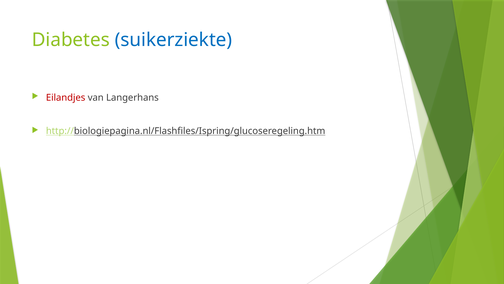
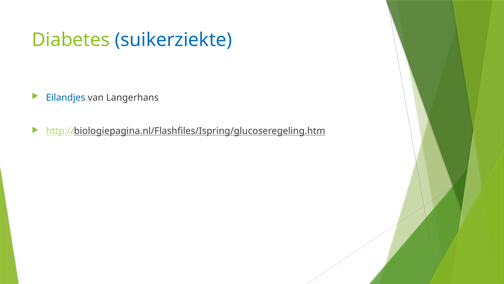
Eilandjes colour: red -> blue (66, 98)
